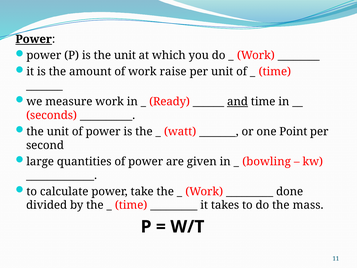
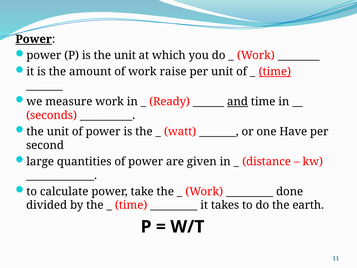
time underline: none -> present (275, 72)
Point: Point -> Have (293, 131)
bowling: bowling -> distance (267, 161)
mass: mass -> earth (308, 205)
